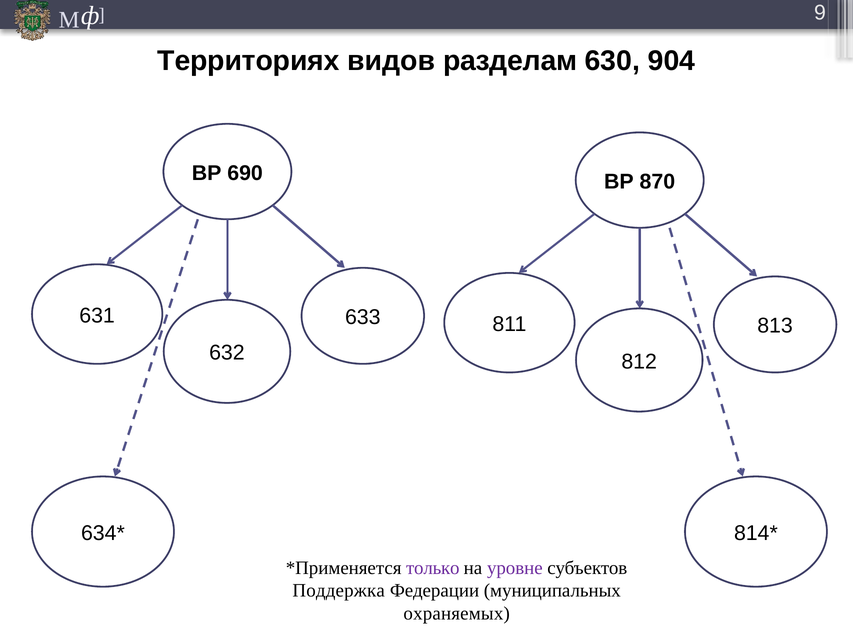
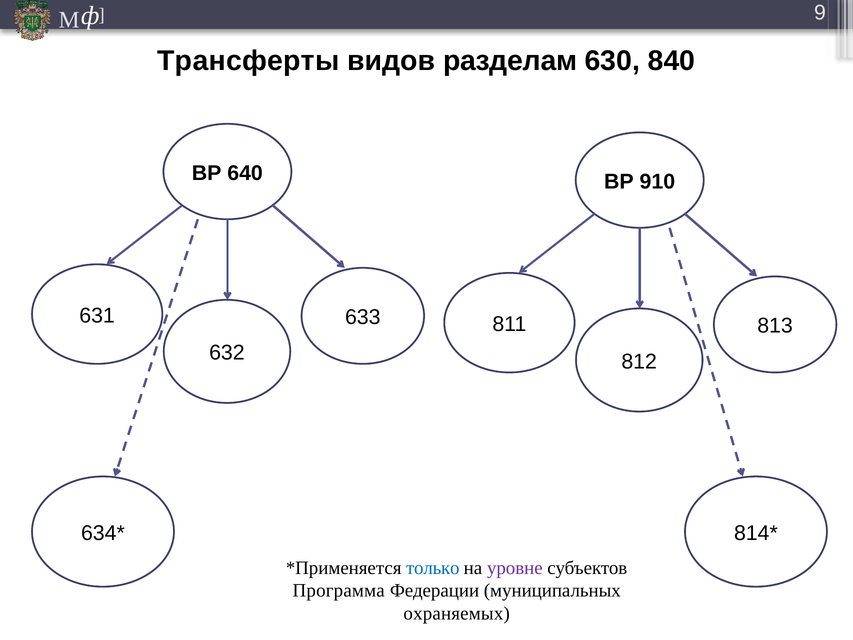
Территориях: Территориях -> Трансферты (248, 61)
904: 904 -> 840 (671, 61)
690: 690 -> 640 (245, 173)
870: 870 -> 910 (657, 181)
только colour: purple -> blue (433, 568)
Поддержка: Поддержка -> Программа (339, 590)
